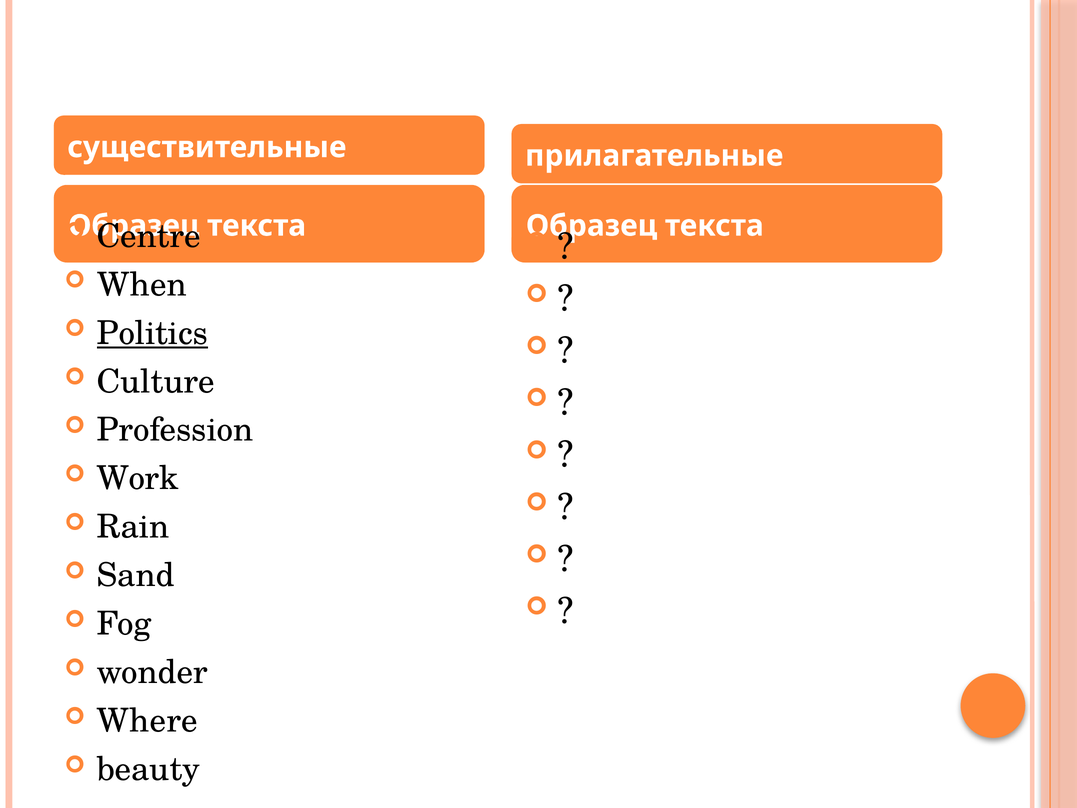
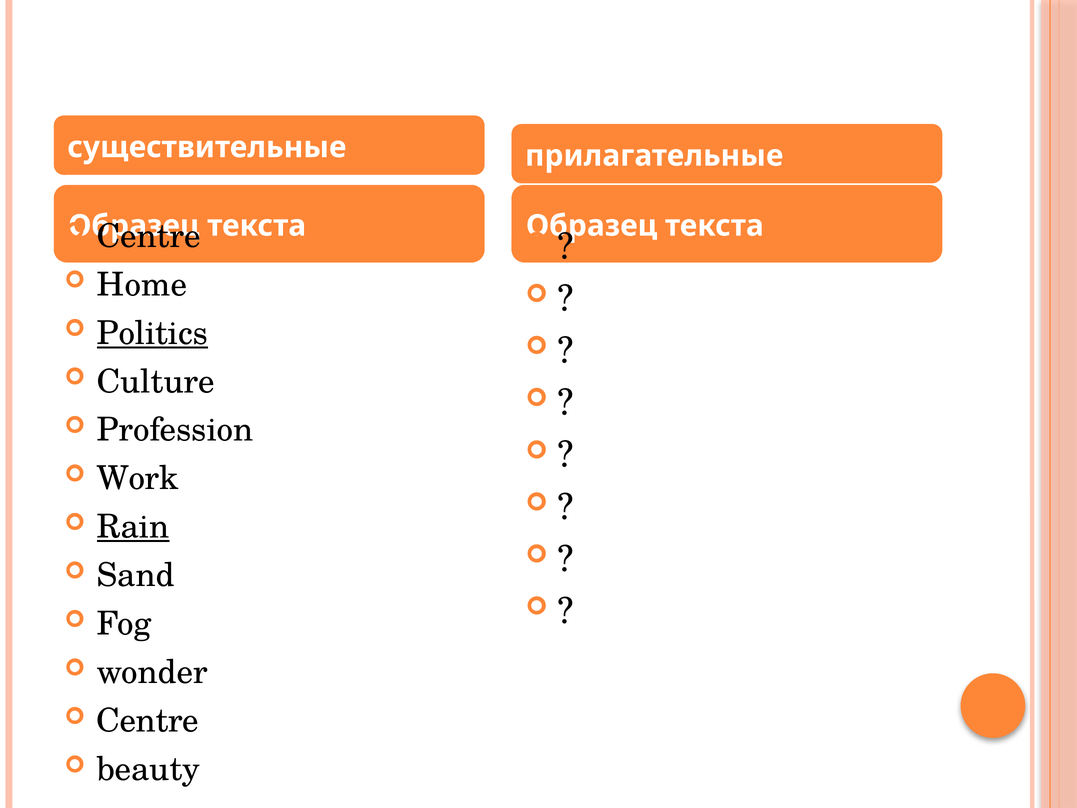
When: When -> Home (142, 285)
Rain underline: none -> present (133, 527)
Where: Where -> Centre (148, 721)
